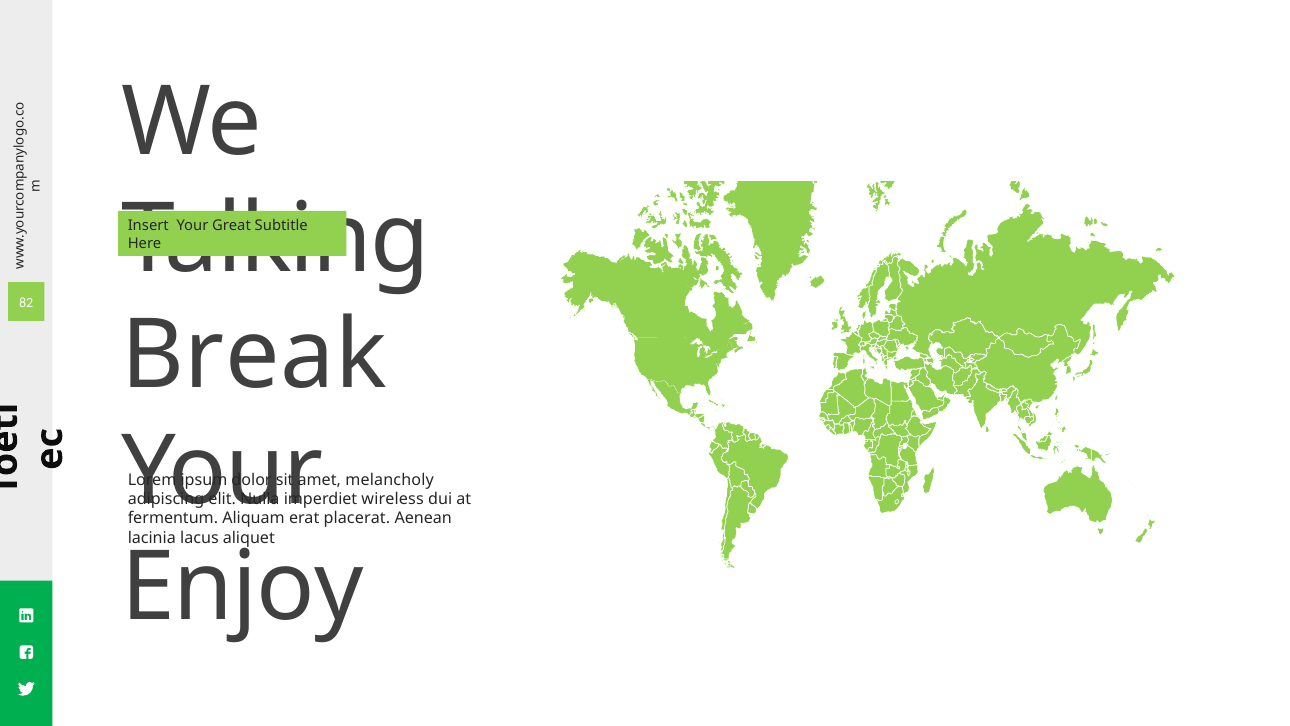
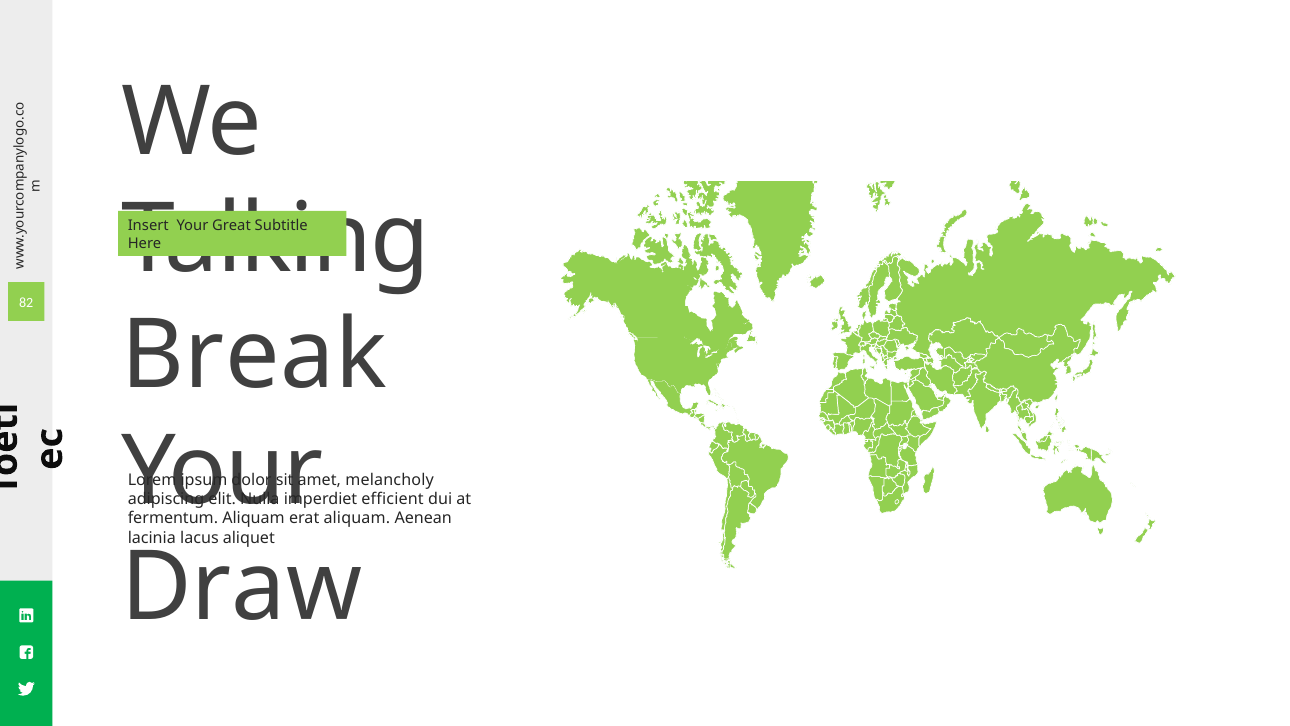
wireless: wireless -> efficient (393, 499)
placerat: placerat -> aliquam (357, 518)
Enjoy: Enjoy -> Draw (242, 587)
